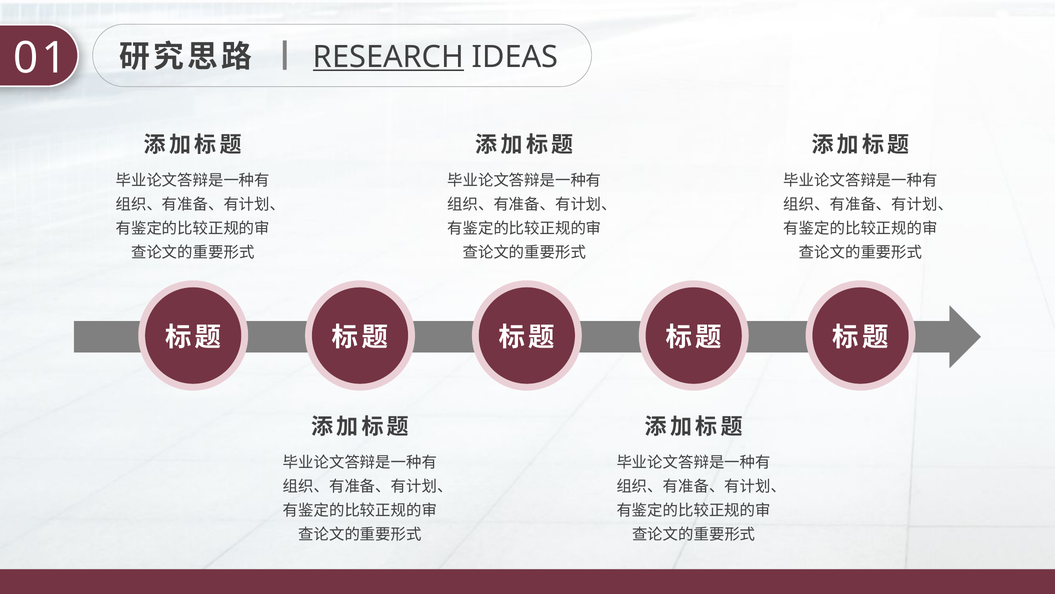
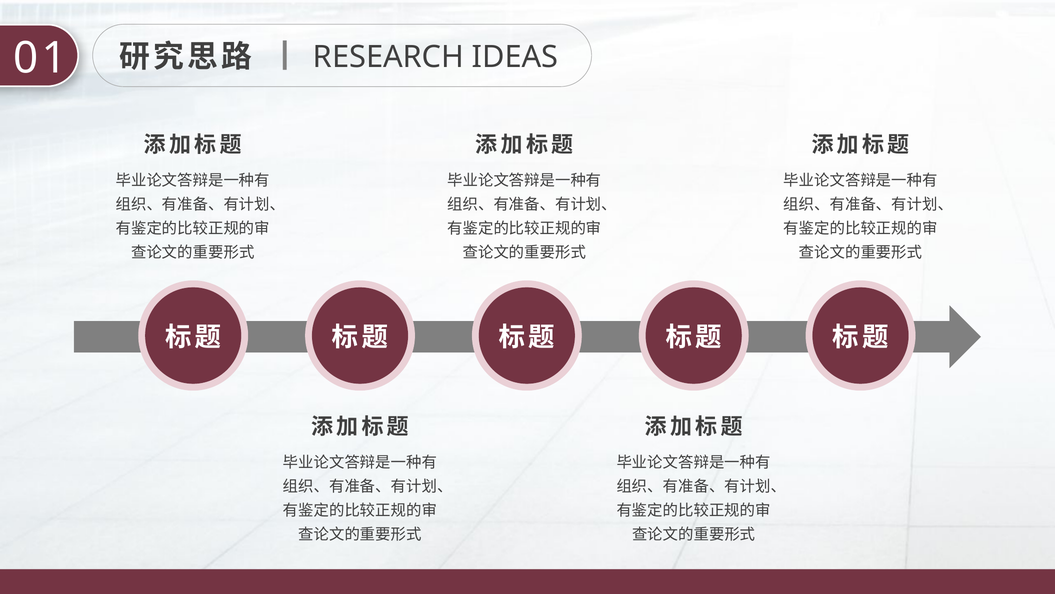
RESEARCH underline: present -> none (389, 57)
